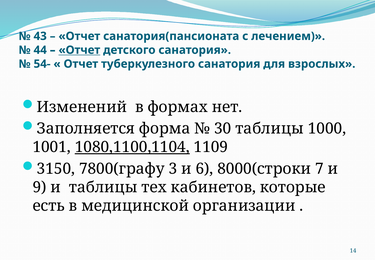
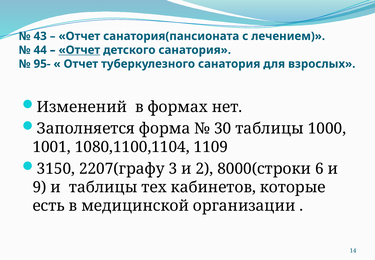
54-: 54- -> 95- (42, 64)
1080,1100,1104 underline: present -> none (132, 147)
7800(графу: 7800(графу -> 2207(графу (122, 168)
6: 6 -> 2 (204, 168)
7: 7 -> 6 (319, 168)
